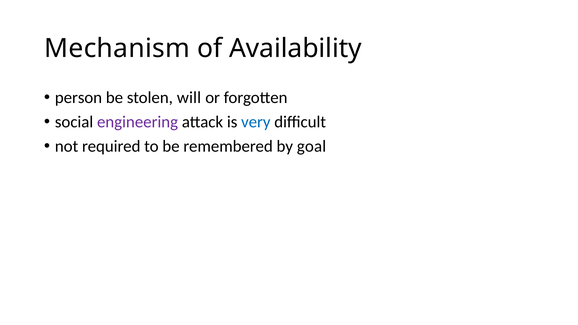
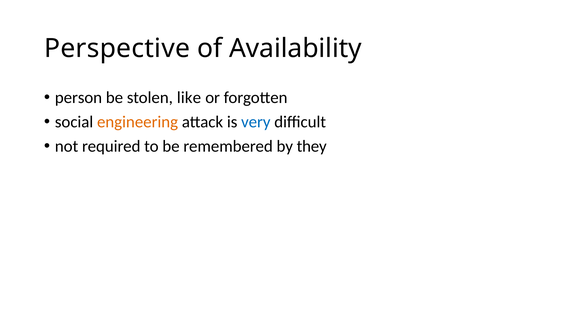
Mechanism: Mechanism -> Perspective (117, 49)
will: will -> like (189, 98)
engineering colour: purple -> orange (138, 122)
goal: goal -> they (312, 146)
